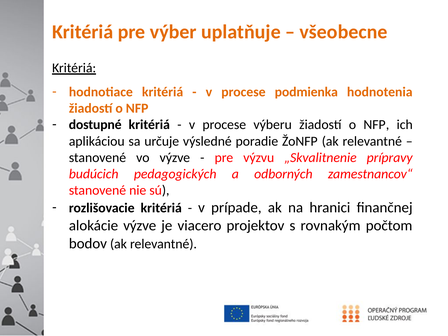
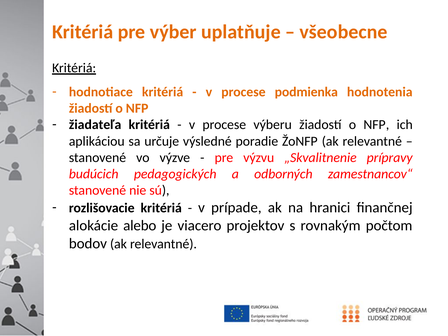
dostupné: dostupné -> žiadateľa (95, 125)
alokácie výzve: výzve -> alebo (140, 226)
